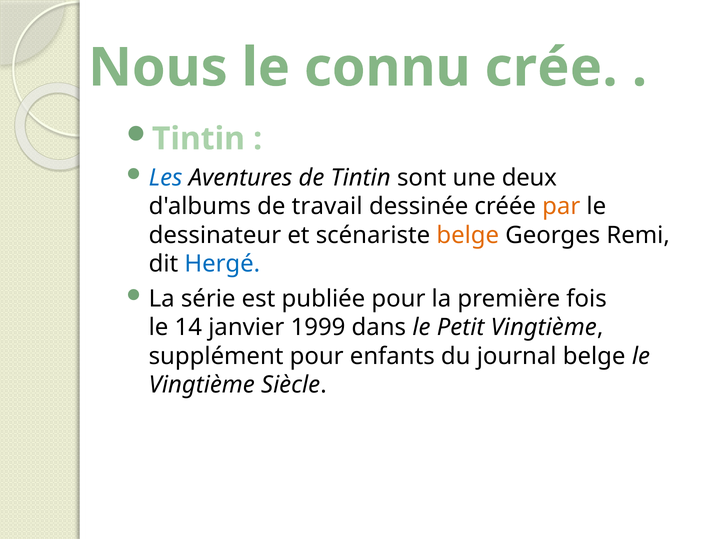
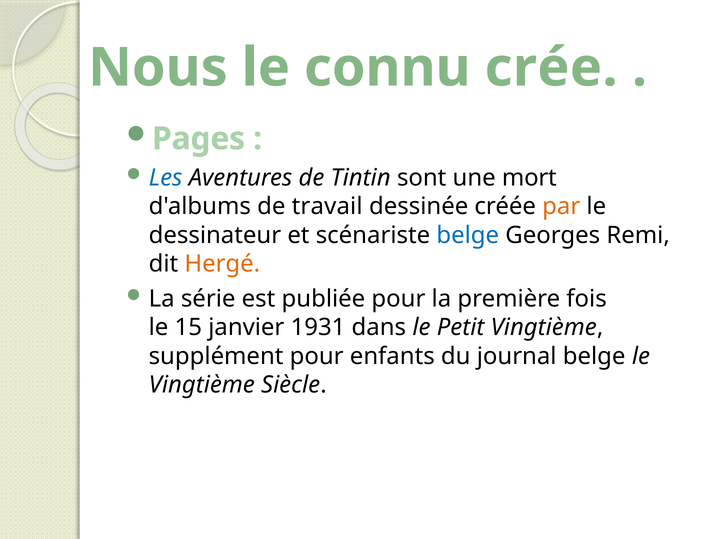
Tintin: Tintin -> Pages (199, 139)
deux: deux -> mort (529, 178)
belge colour: orange -> blue (468, 235)
Hergé colour: blue -> orange (222, 264)
14: 14 -> 15 (188, 328)
1999: 1999 -> 1931 (318, 328)
